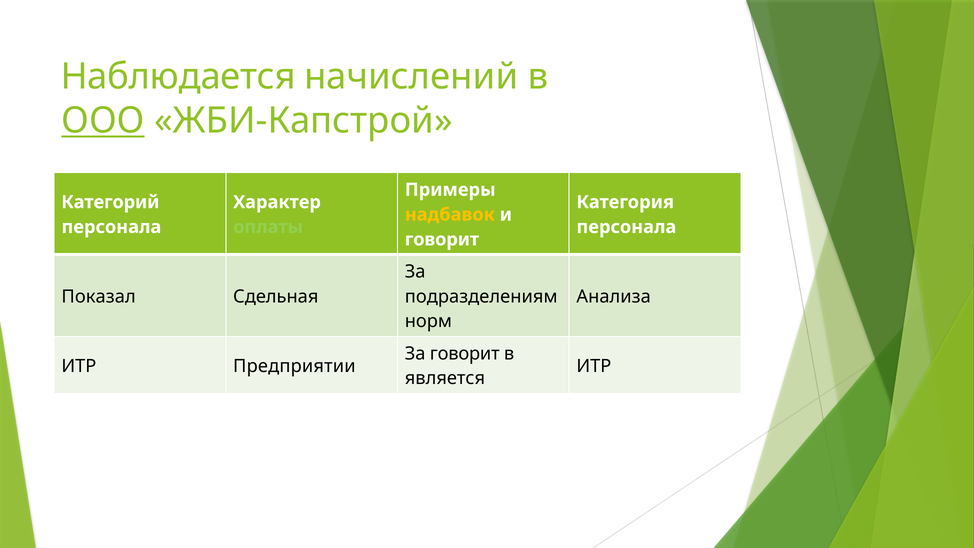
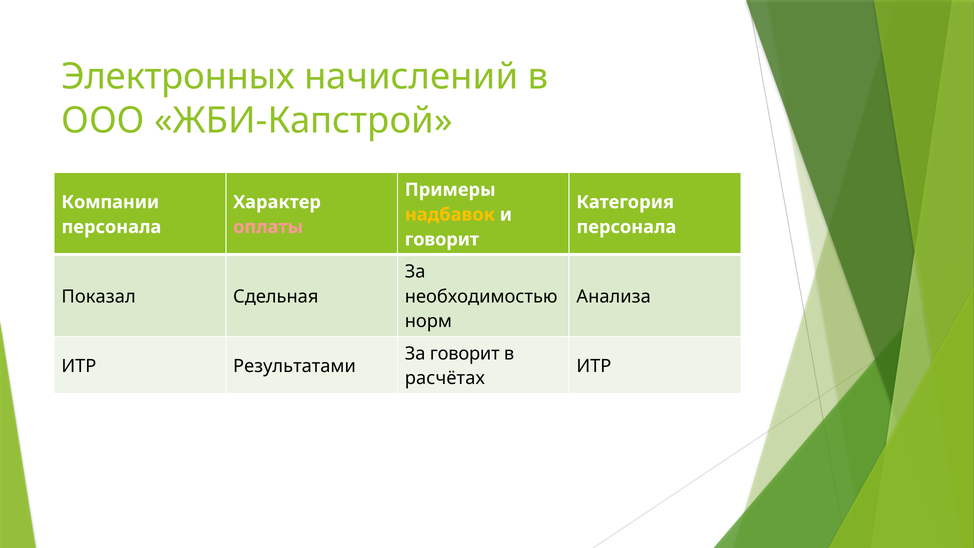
Наблюдается: Наблюдается -> Электронных (178, 77)
ООО underline: present -> none (103, 121)
Категорий: Категорий -> Компании (110, 202)
оплаты colour: light green -> pink (268, 227)
подразделениям: подразделениям -> необходимостью (481, 296)
Предприятии: Предприятии -> Результатами (294, 366)
является: является -> расчётах (445, 378)
